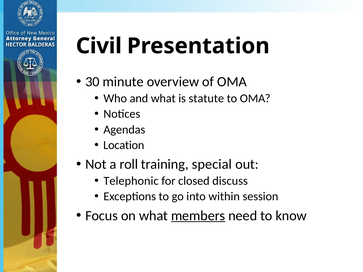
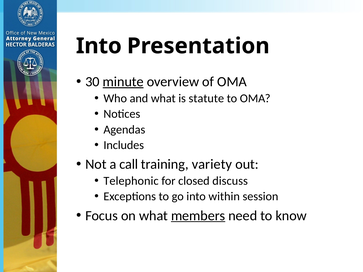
Civil: Civil -> Into (99, 46)
minute underline: none -> present (123, 82)
Location: Location -> Includes (124, 145)
roll: roll -> call (129, 164)
special: special -> variety (212, 164)
